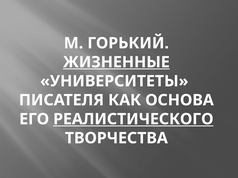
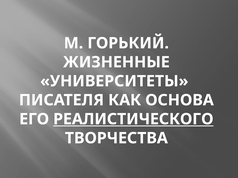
ЖИЗНЕННЫЕ underline: present -> none (116, 62)
